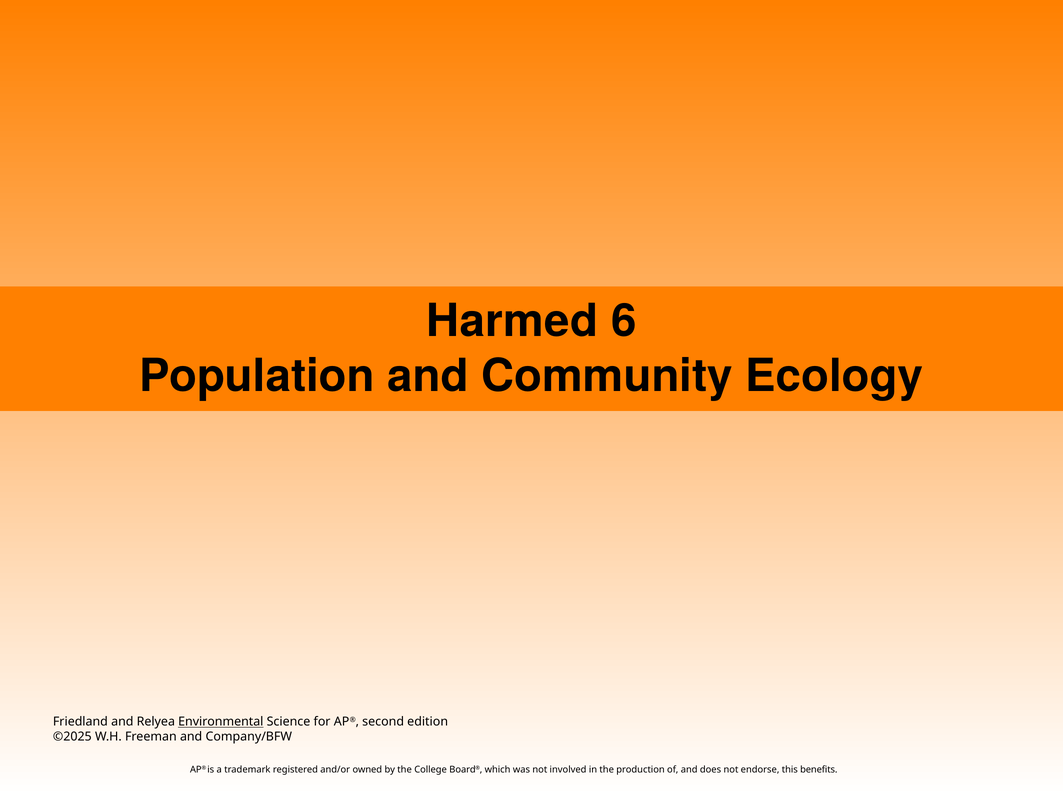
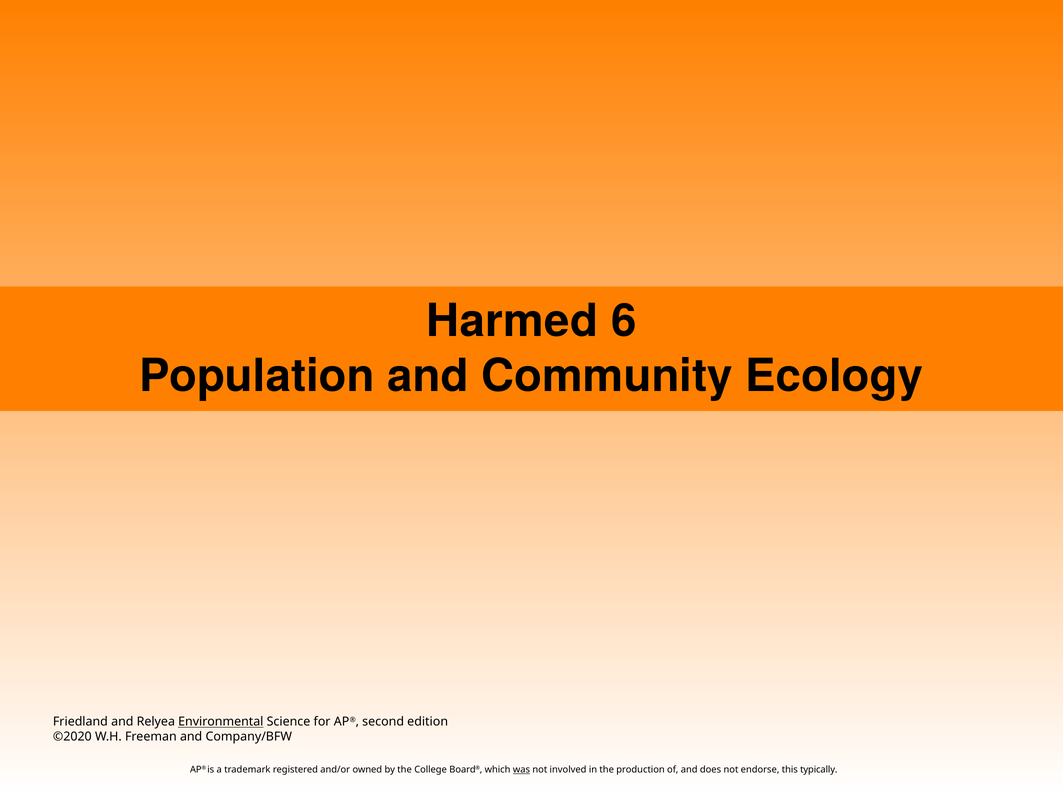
©2025: ©2025 -> ©2020 (72, 737)
was underline: none -> present (521, 770)
benefits: benefits -> typically (819, 770)
